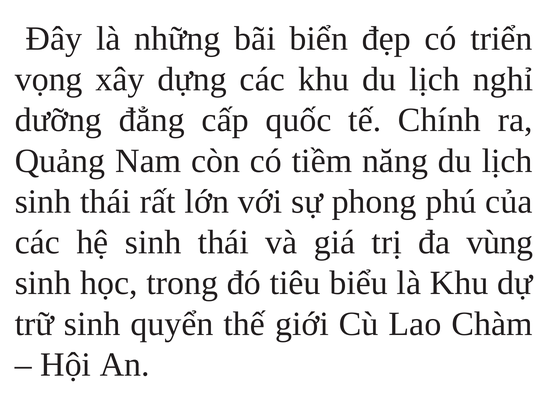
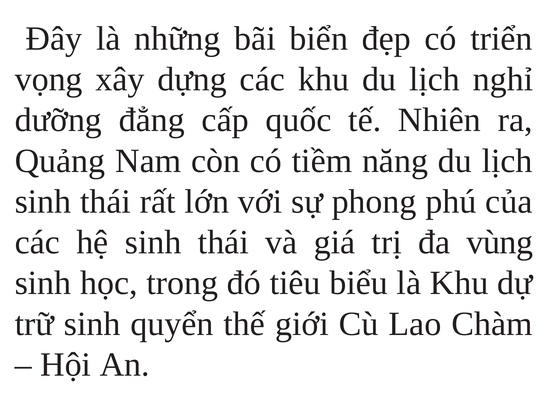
Chính: Chính -> Nhiên (439, 120)
